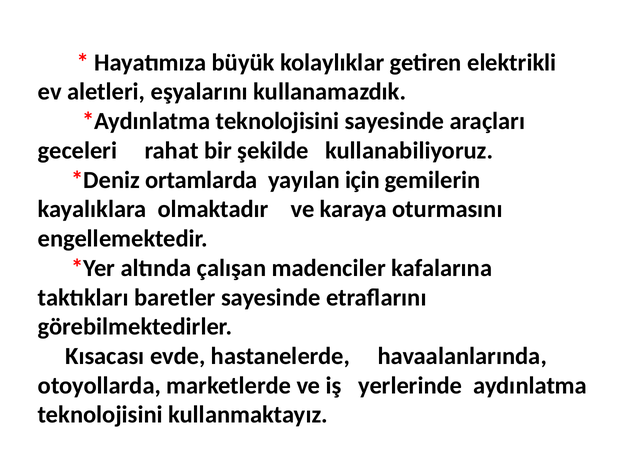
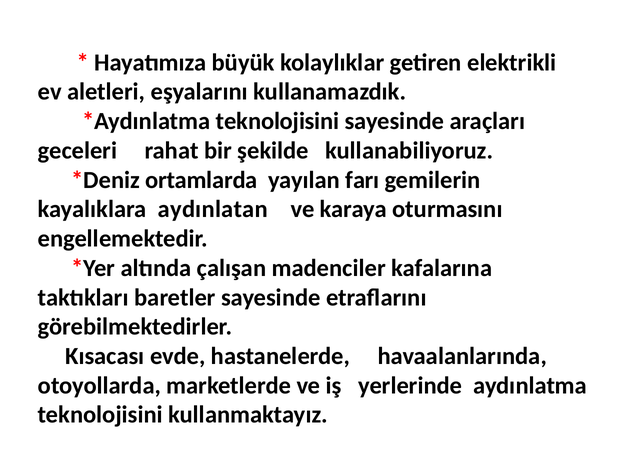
için: için -> farı (362, 180)
olmaktadır: olmaktadır -> aydınlatan (213, 209)
